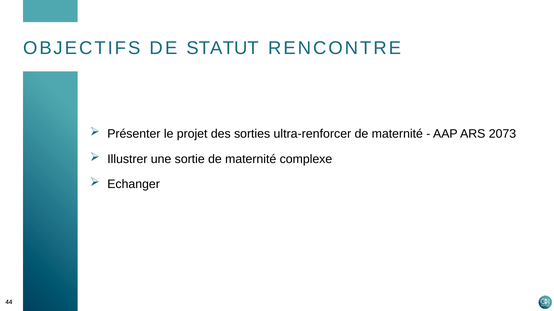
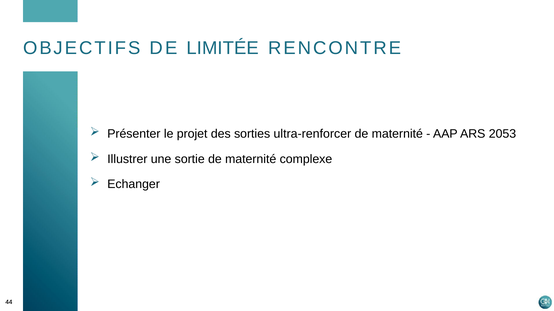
STATUT: STATUT -> LIMITÉE (223, 48)
2073: 2073 -> 2053 (502, 134)
